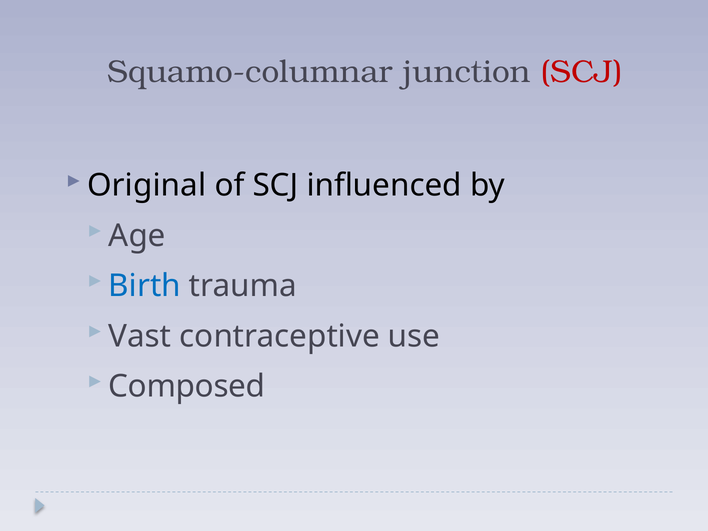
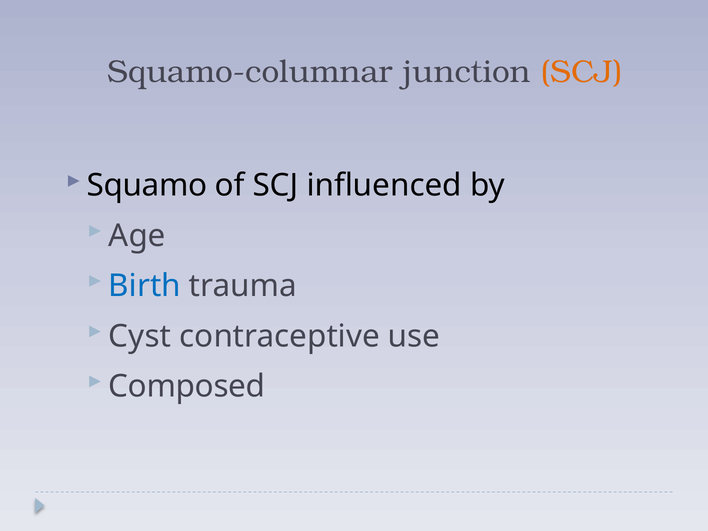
SCJ colour: red -> orange (582, 72)
Original: Original -> Squamo (147, 185)
Vast: Vast -> Cyst (140, 336)
